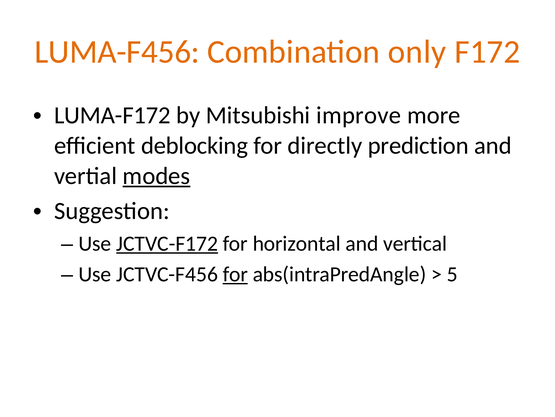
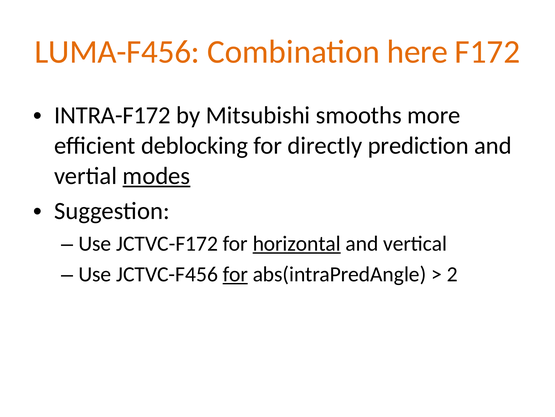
only: only -> here (417, 52)
LUMA-F172: LUMA-F172 -> INTRA-F172 (112, 115)
improve: improve -> smooths (359, 115)
JCTVC-F172 underline: present -> none (167, 243)
horizontal underline: none -> present (297, 243)
5: 5 -> 2 (452, 274)
